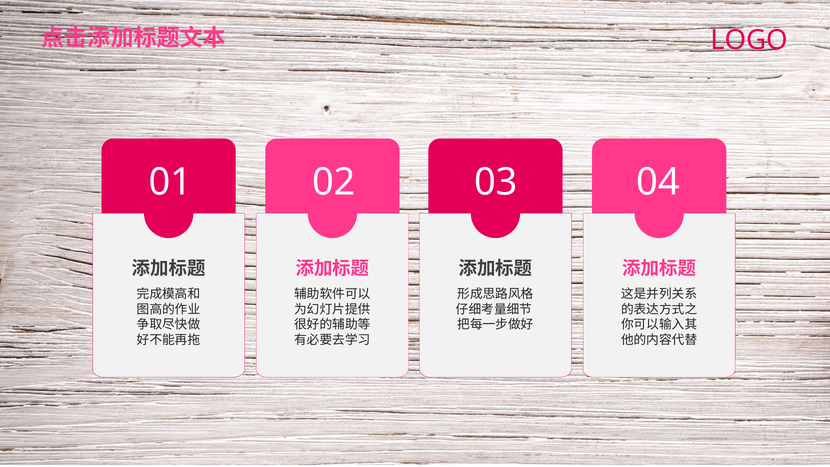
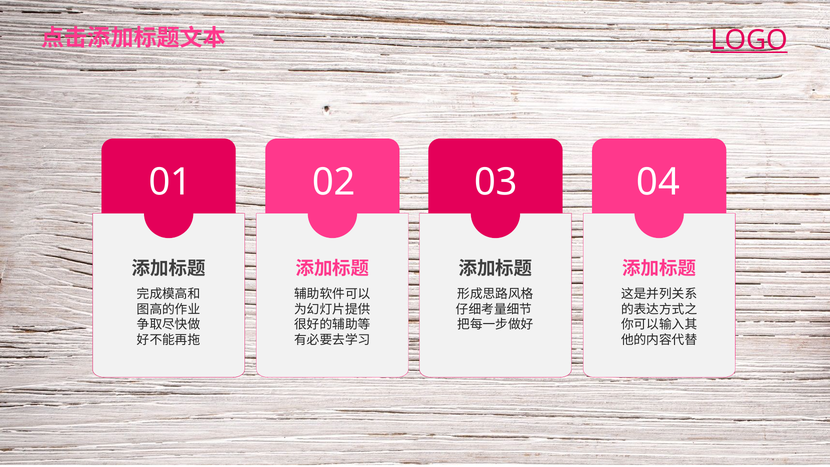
LOGO underline: none -> present (749, 40)
